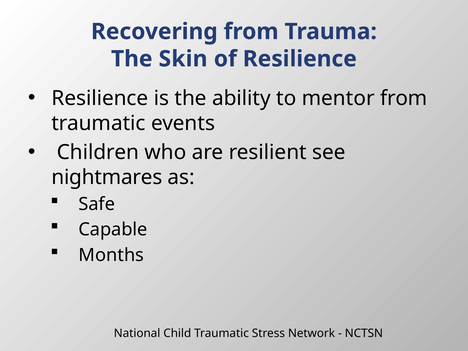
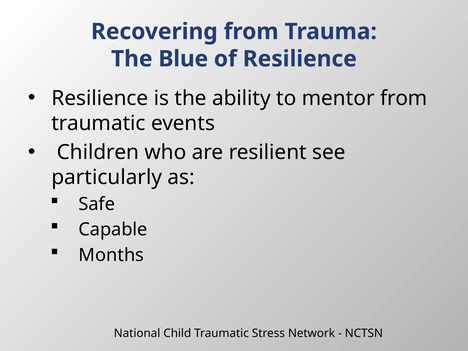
Skin: Skin -> Blue (183, 59)
nightmares: nightmares -> particularly (107, 177)
